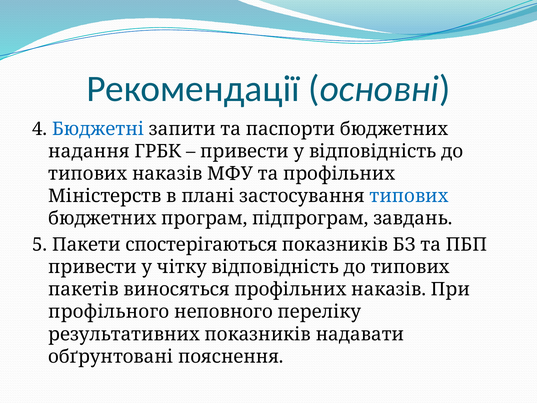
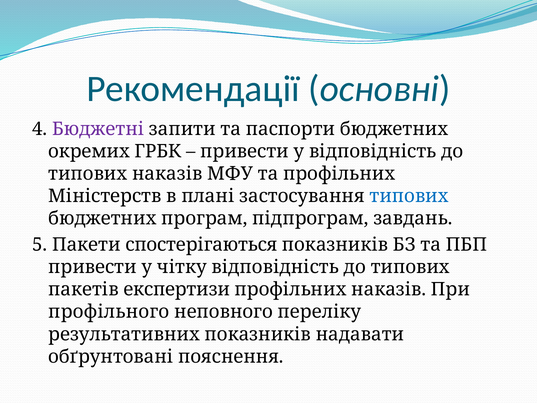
Бюджетні colour: blue -> purple (98, 129)
надання: надання -> окремих (89, 151)
виносяться: виносяться -> експертизи (177, 289)
